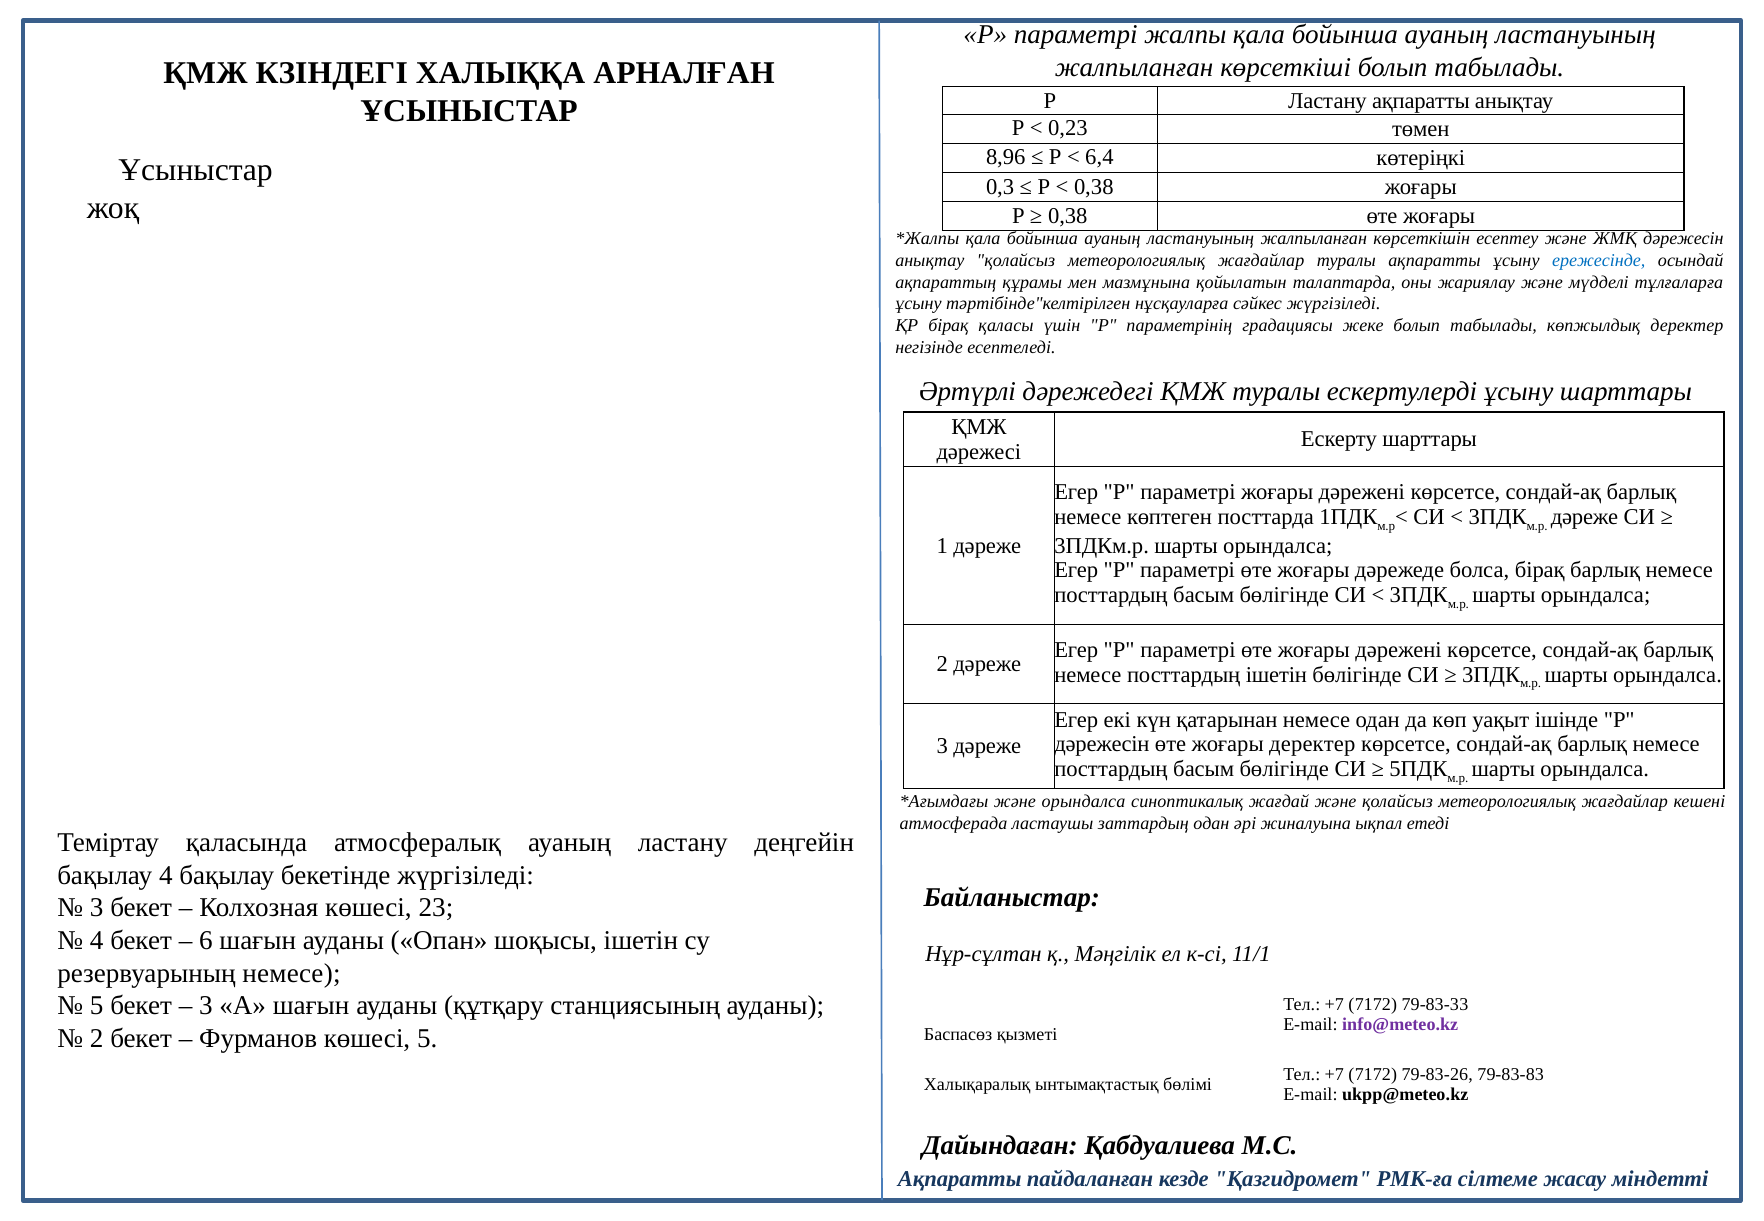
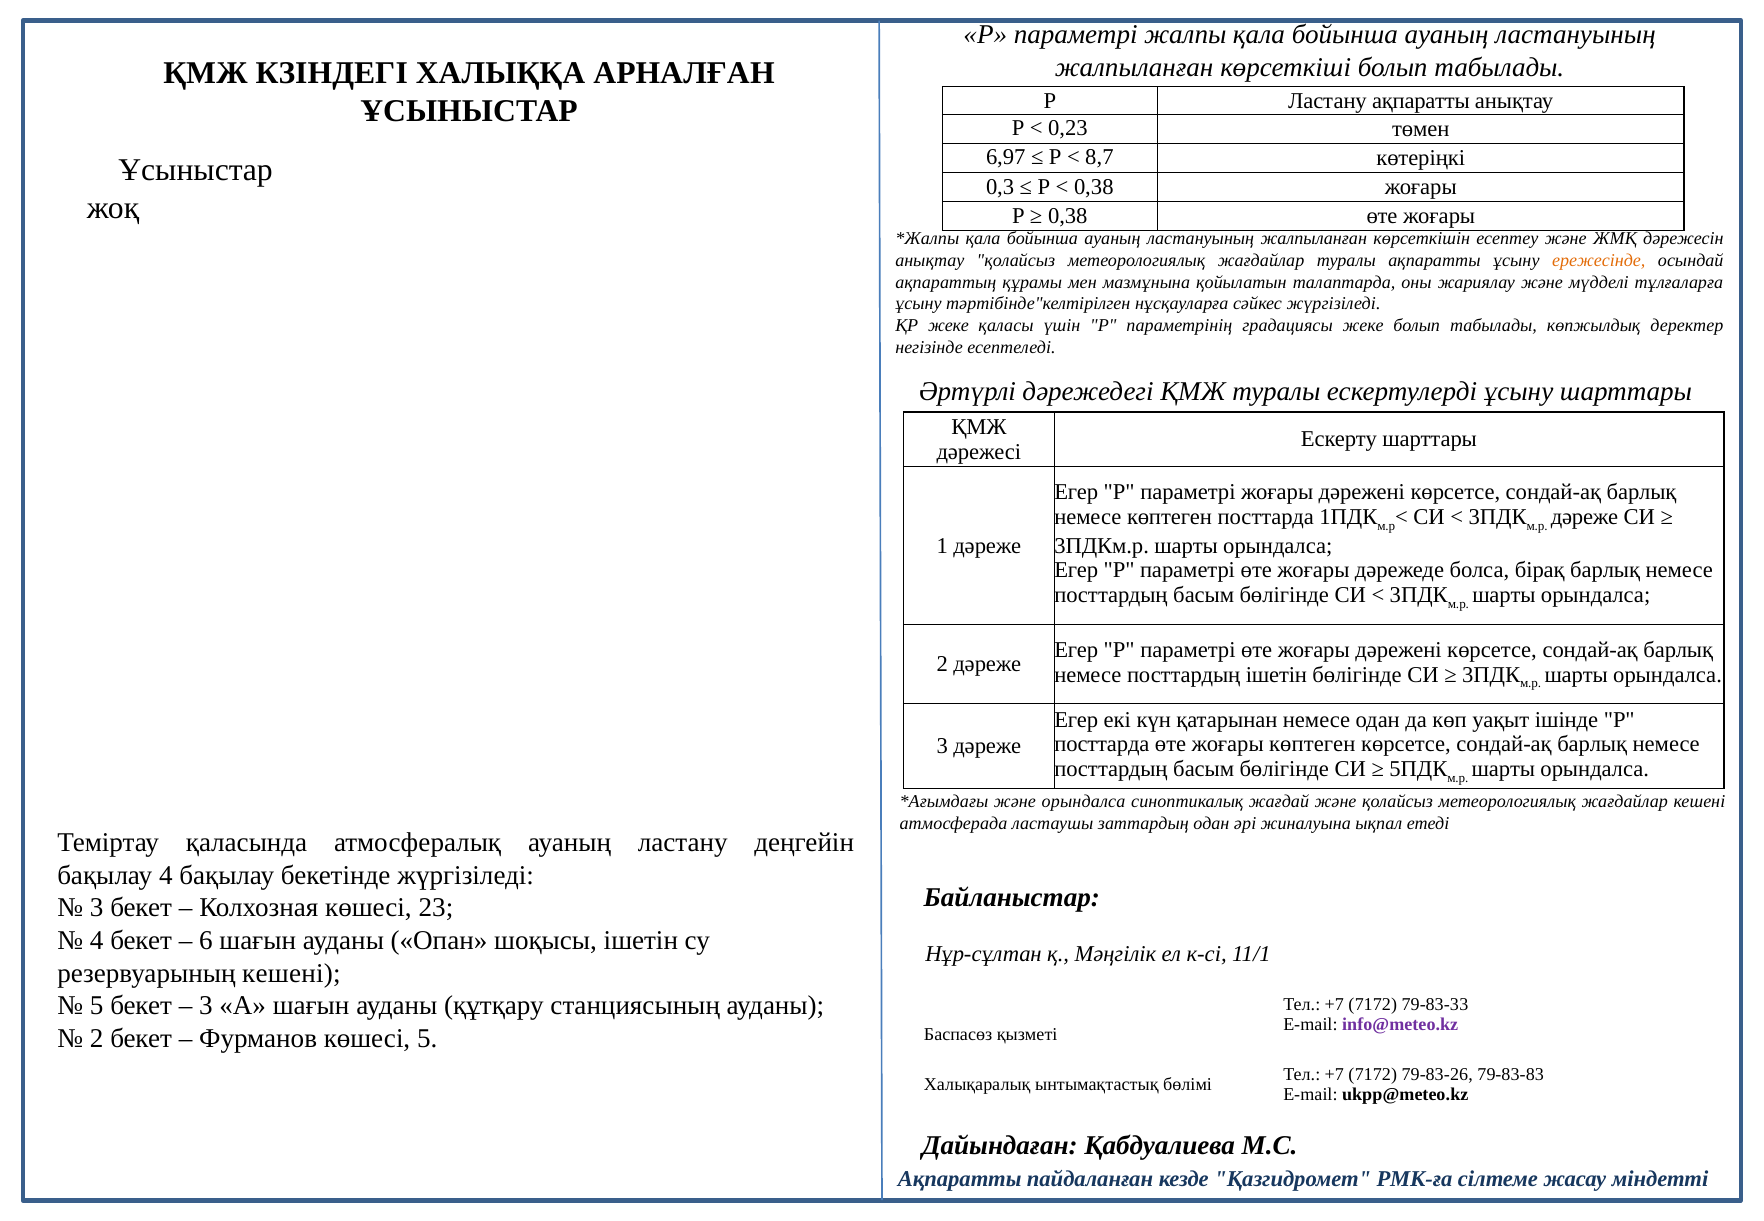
8,96: 8,96 -> 6,97 (1006, 158)
6,4: 6,4 -> 8,7 (1099, 158)
ережесінде colour: blue -> orange (1599, 261)
ҚР бірақ: бірақ -> жеке (949, 326)
дәрежесін: дәрежесін -> посттарда (1102, 745)
жоғары деректер: деректер -> көптеген (1312, 745)
резервуарының немесе: немесе -> кешені (291, 973)
